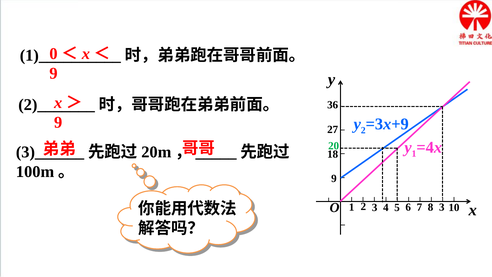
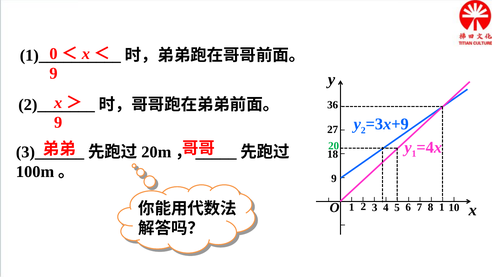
8 3: 3 -> 1 (442, 207)
